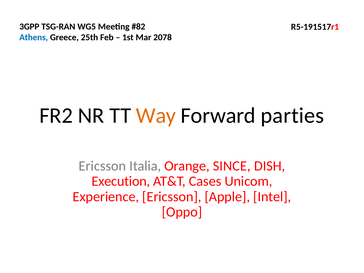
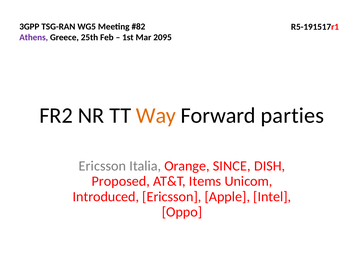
Athens colour: blue -> purple (34, 37)
2078: 2078 -> 2095 (163, 37)
Execution: Execution -> Proposed (121, 181)
Cases: Cases -> Items (205, 181)
Experience: Experience -> Introduced (106, 197)
